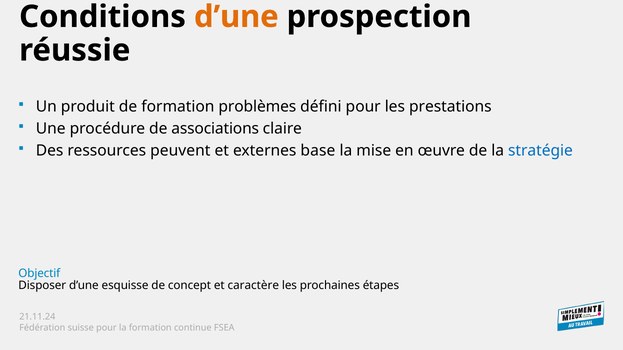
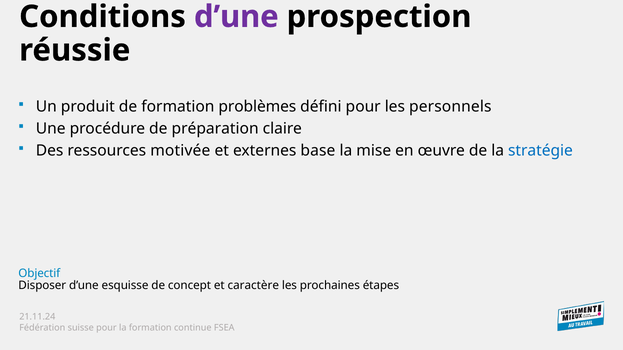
d’une colour: orange -> purple (236, 17)
prestations: prestations -> personnels (450, 107)
associations: associations -> préparation (215, 129)
peuvent: peuvent -> motivée (180, 151)
